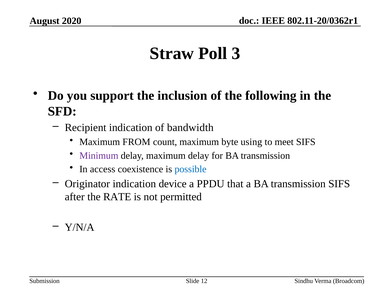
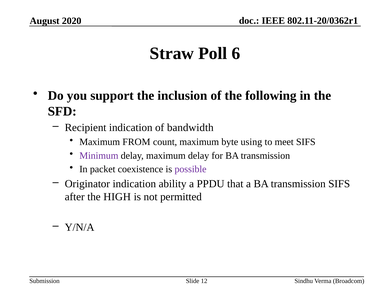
3: 3 -> 6 (236, 53)
access: access -> packet (103, 169)
possible colour: blue -> purple (191, 169)
device: device -> ability (173, 184)
RATE: RATE -> HIGH (117, 197)
